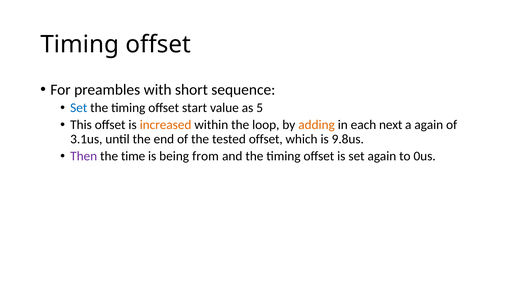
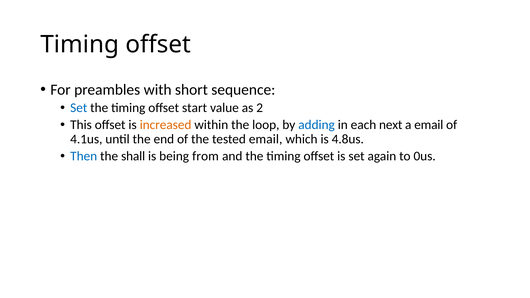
5: 5 -> 2 (260, 108)
adding colour: orange -> blue (317, 125)
a again: again -> email (429, 125)
3.1us: 3.1us -> 4.1us (86, 139)
tested offset: offset -> email (266, 139)
9.8us: 9.8us -> 4.8us (348, 139)
Then colour: purple -> blue (84, 156)
time: time -> shall (133, 156)
